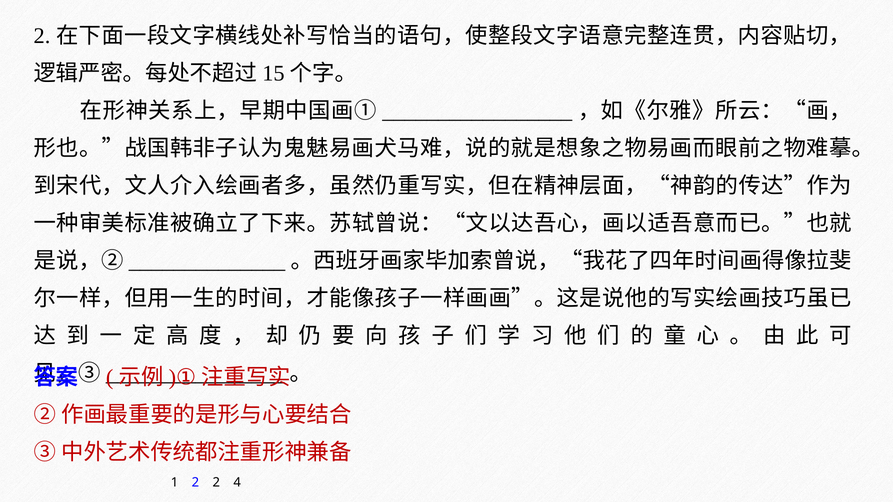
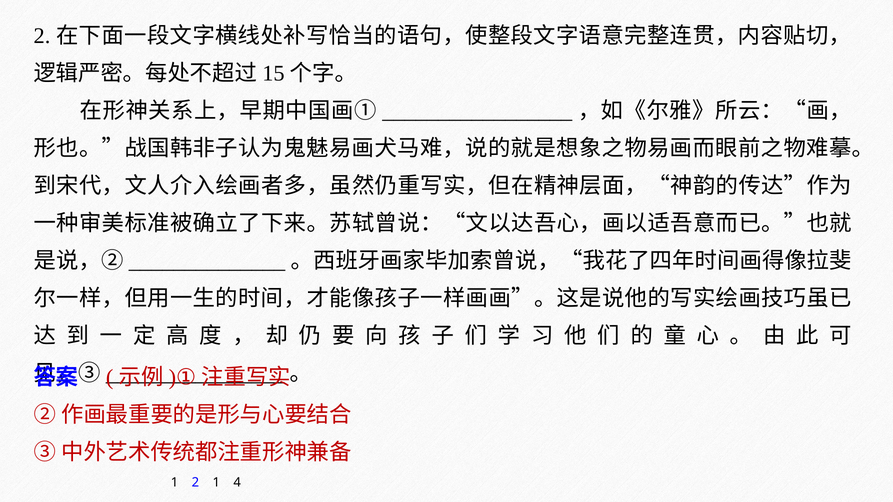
2 2: 2 -> 1 (216, 483)
